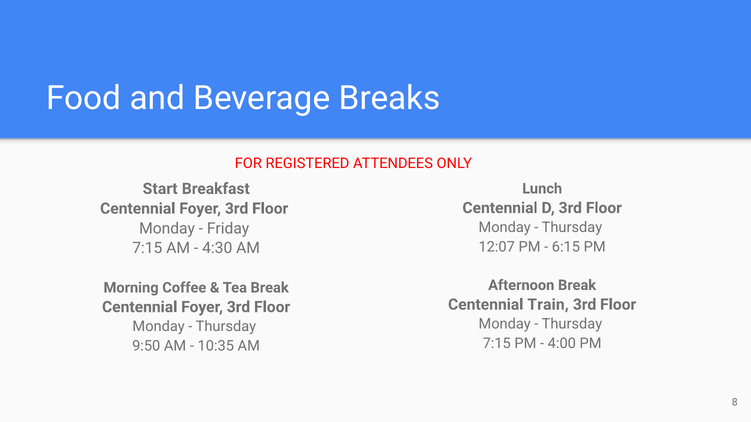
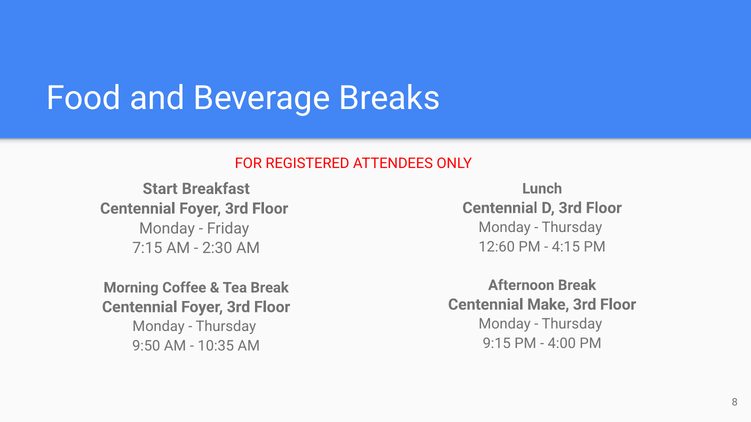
12:07: 12:07 -> 12:60 (497, 247)
6:15: 6:15 -> 4:15 (566, 247)
4:30: 4:30 -> 2:30 (217, 248)
Train: Train -> Make (548, 305)
7:15: 7:15 -> 9:15 (497, 344)
